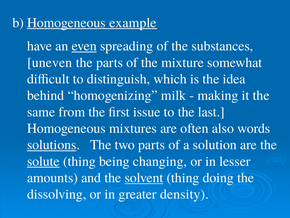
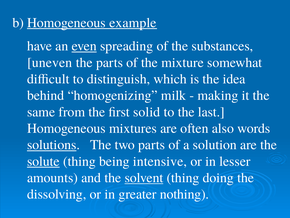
issue: issue -> solid (147, 112)
changing: changing -> intensive (160, 161)
density: density -> nothing (184, 194)
